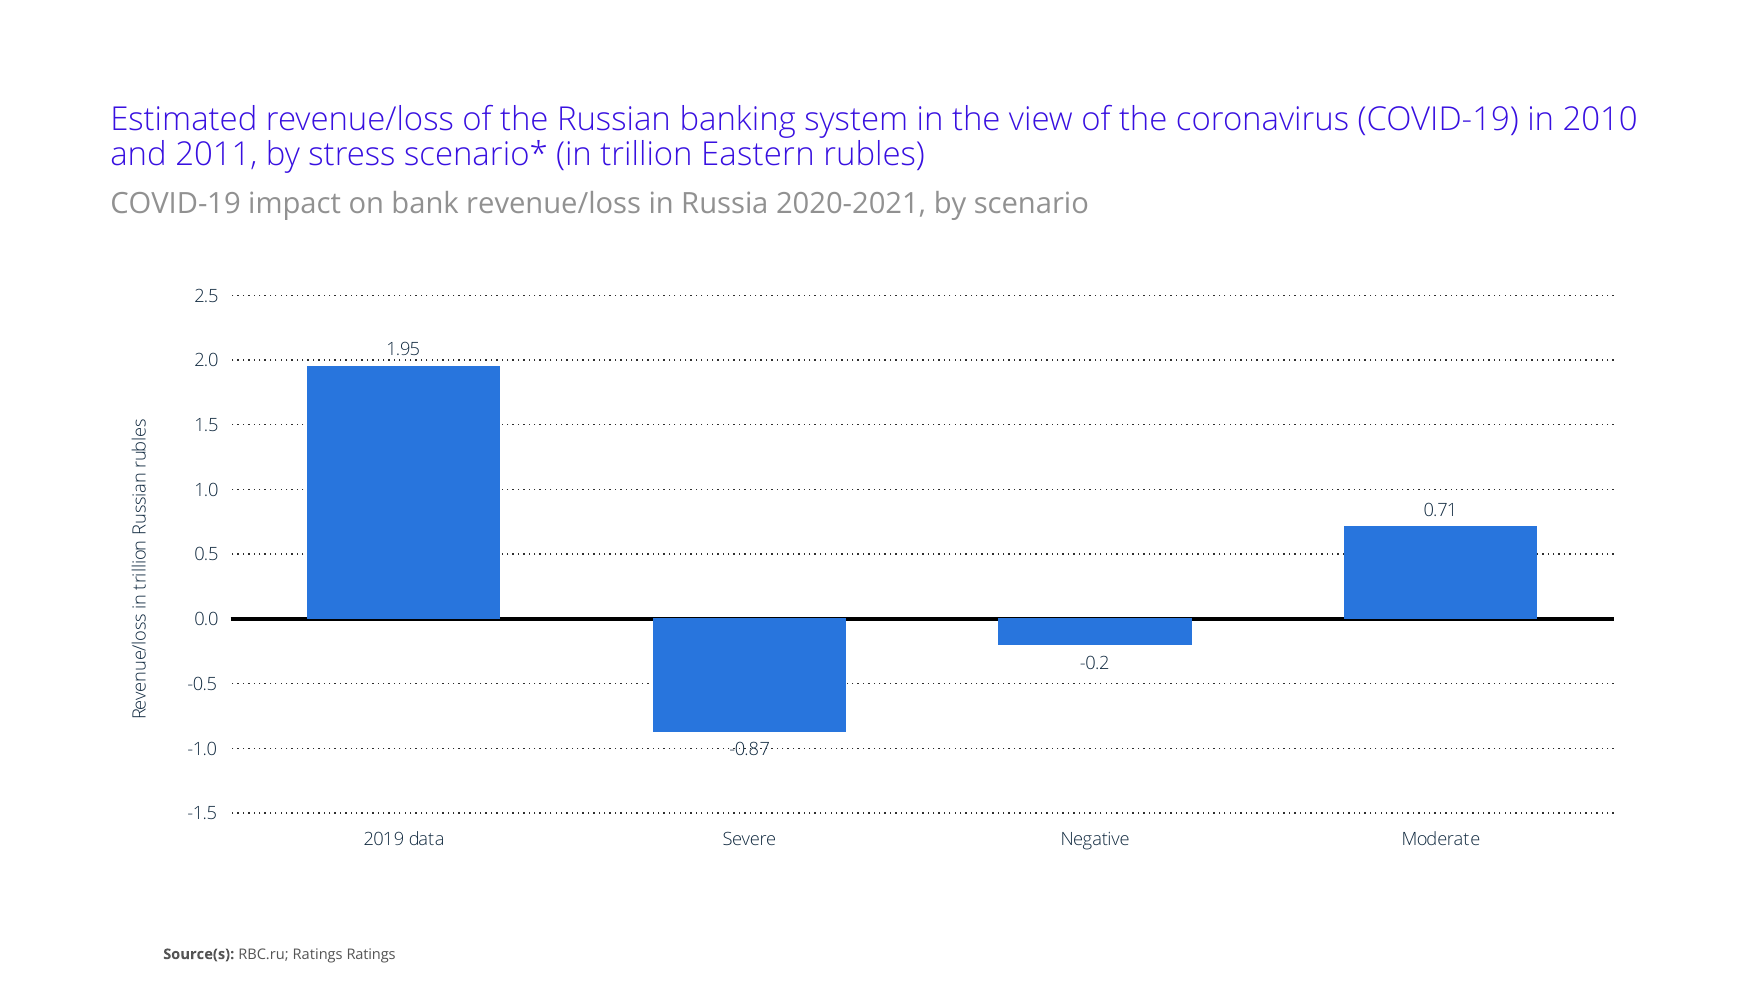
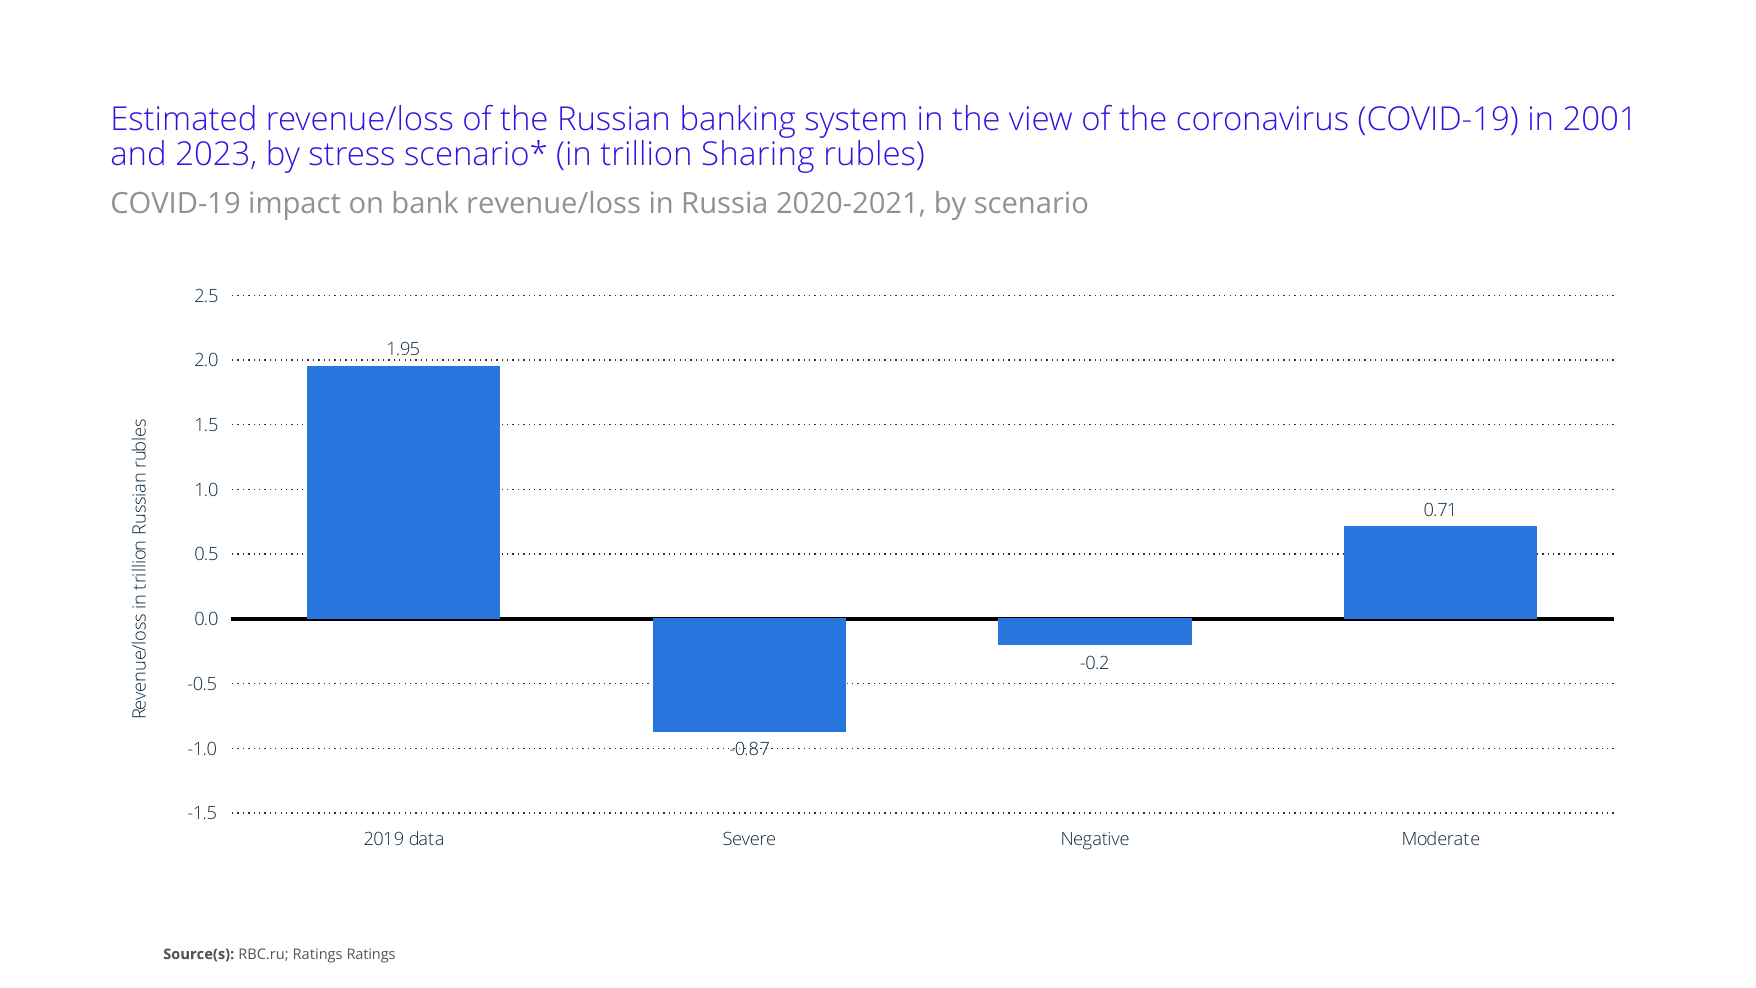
2010: 2010 -> 2001 (1600, 119)
2011: 2011 -> 2023 (216, 155)
Eastern: Eastern -> Sharing (758, 155)
